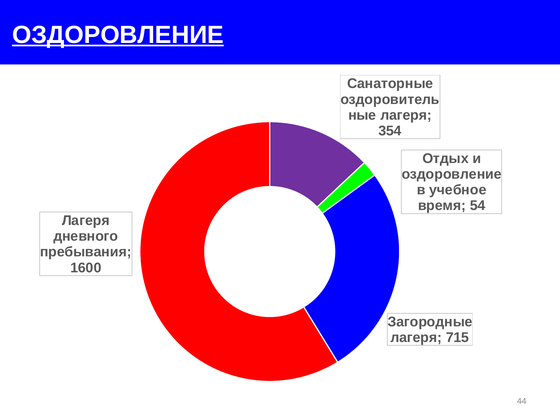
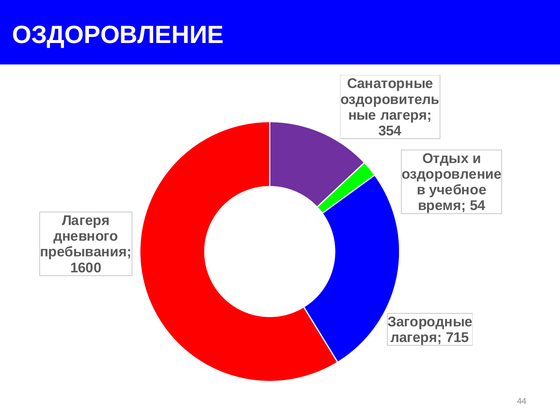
ОЗДОРОВЛЕНИЕ underline: present -> none (118, 35)
